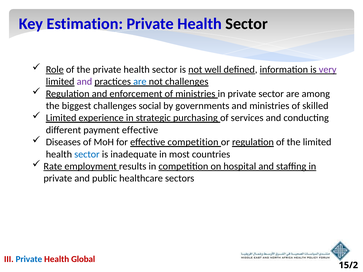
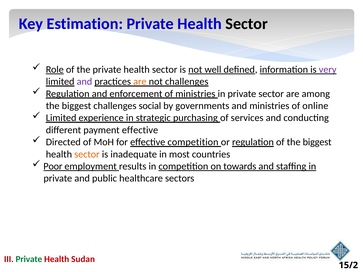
are colour: blue -> orange (140, 82)
skilled: skilled -> online (315, 106)
Diseases: Diseases -> Directed (63, 142)
of the limited: limited -> biggest (317, 142)
sector colour: blue -> orange (87, 154)
Rate: Rate -> Poor (53, 166)
hospital: hospital -> towards (240, 166)
Private colour: blue -> green (29, 259)
Global: Global -> Sudan (83, 259)
